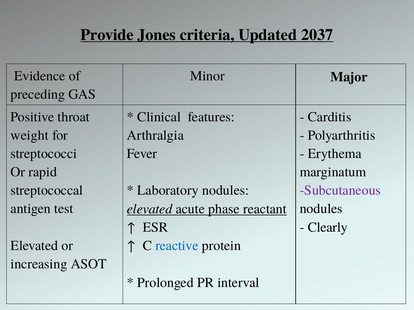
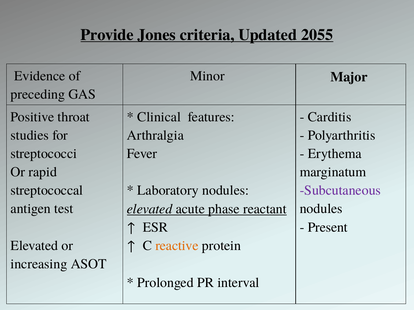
2037: 2037 -> 2055 (317, 35)
weight: weight -> studies (30, 135)
Clearly: Clearly -> Present (328, 228)
reactive colour: blue -> orange (177, 246)
